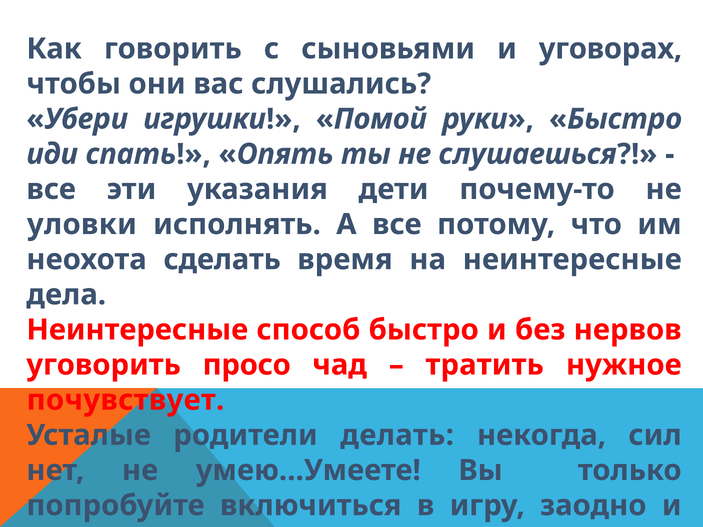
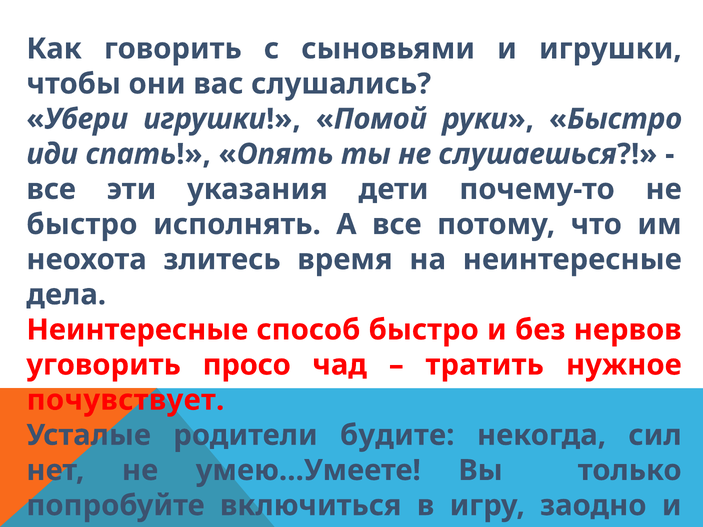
и уговорах: уговорах -> игрушки (610, 49)
уловки: уловки -> быстро (82, 225)
сделать: сделать -> злитесь (222, 260)
делать: делать -> будите (397, 435)
